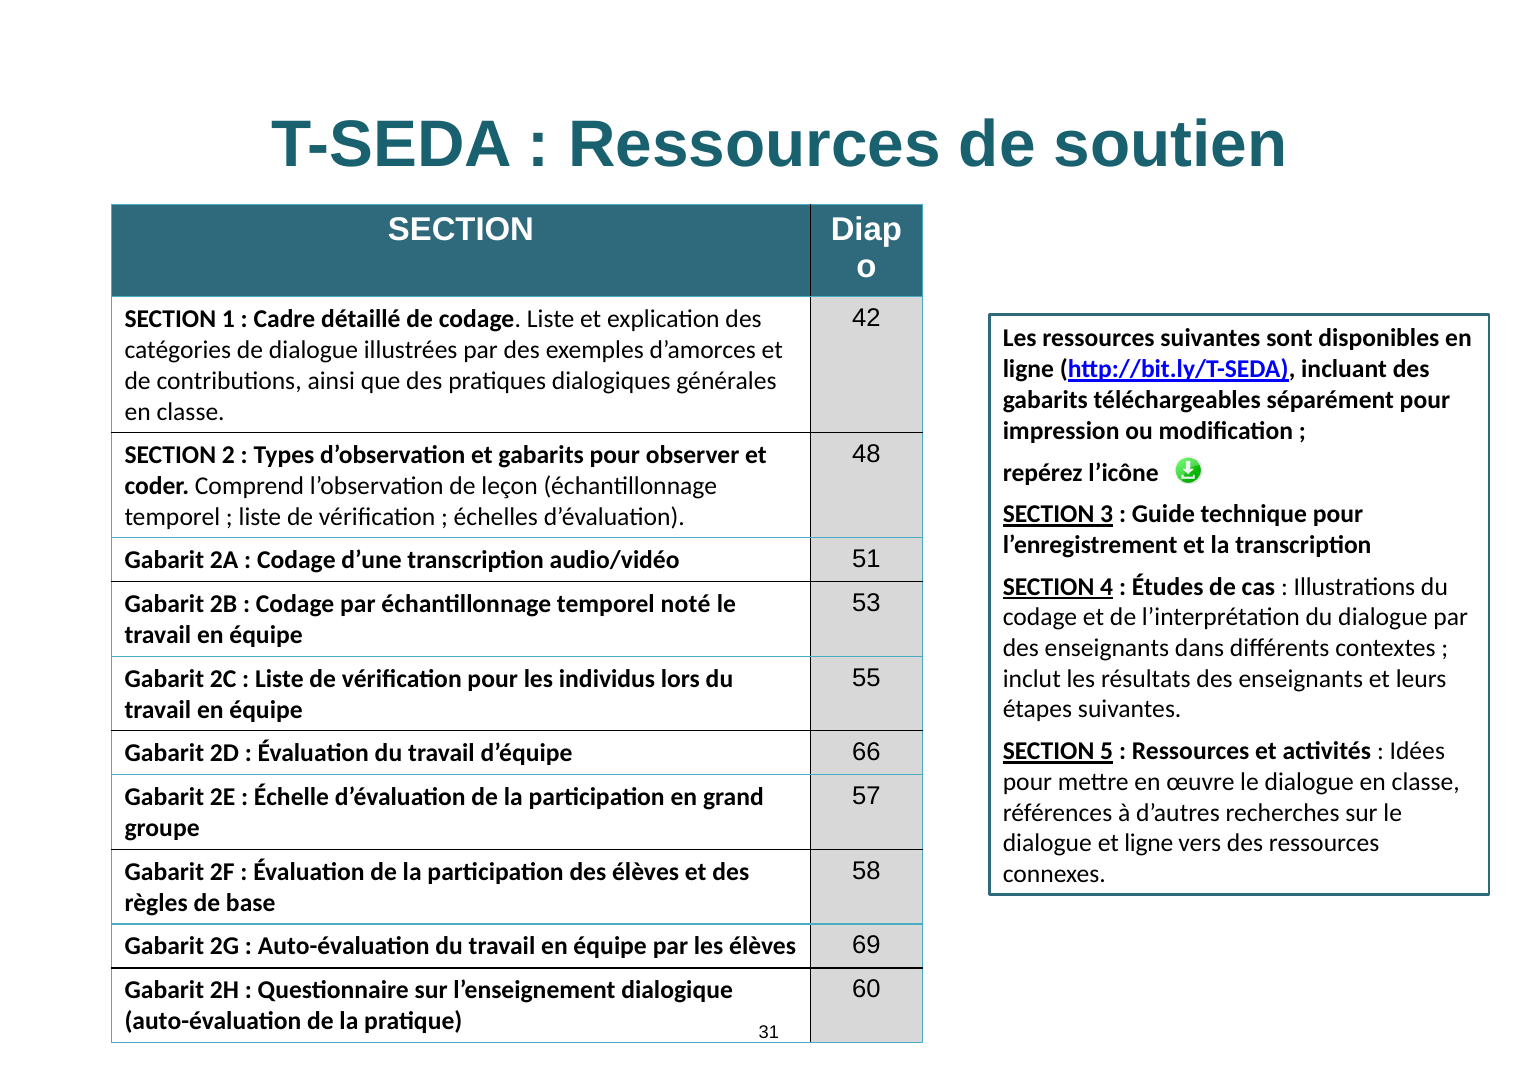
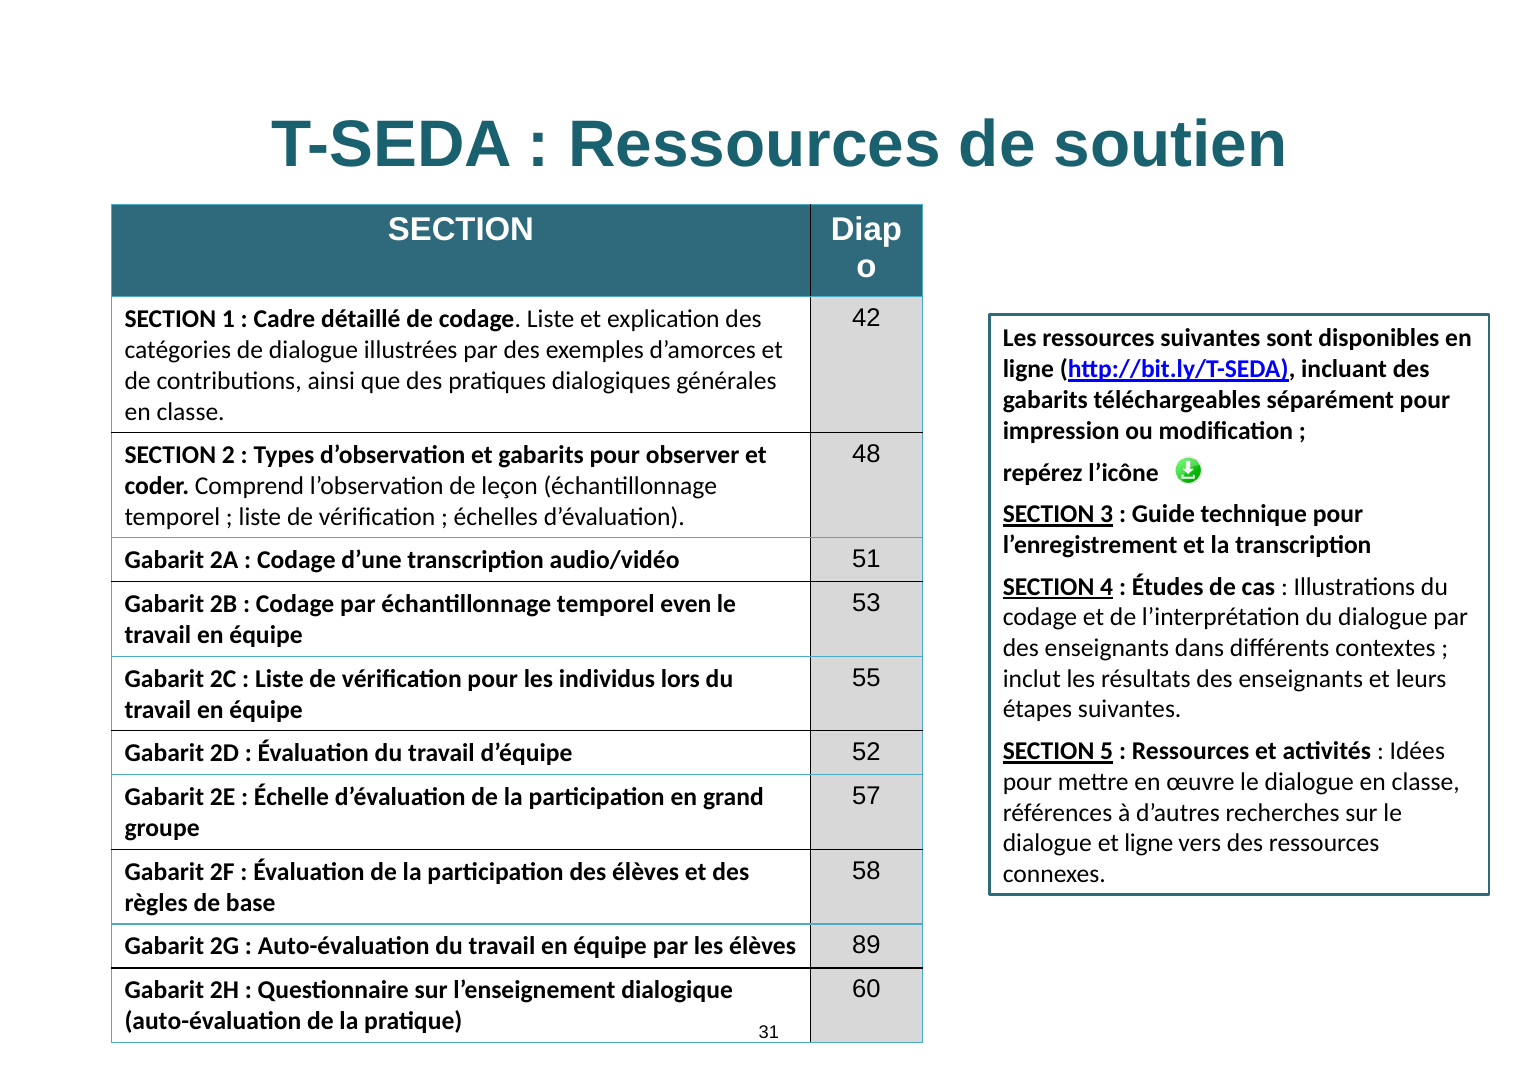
noté: noté -> even (686, 604)
66: 66 -> 52 (866, 752)
69: 69 -> 89 (866, 945)
